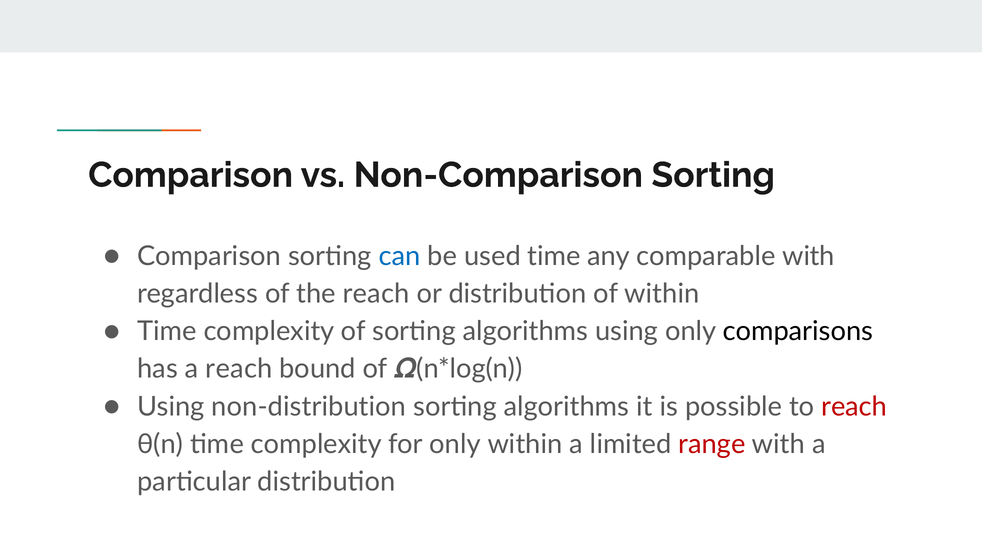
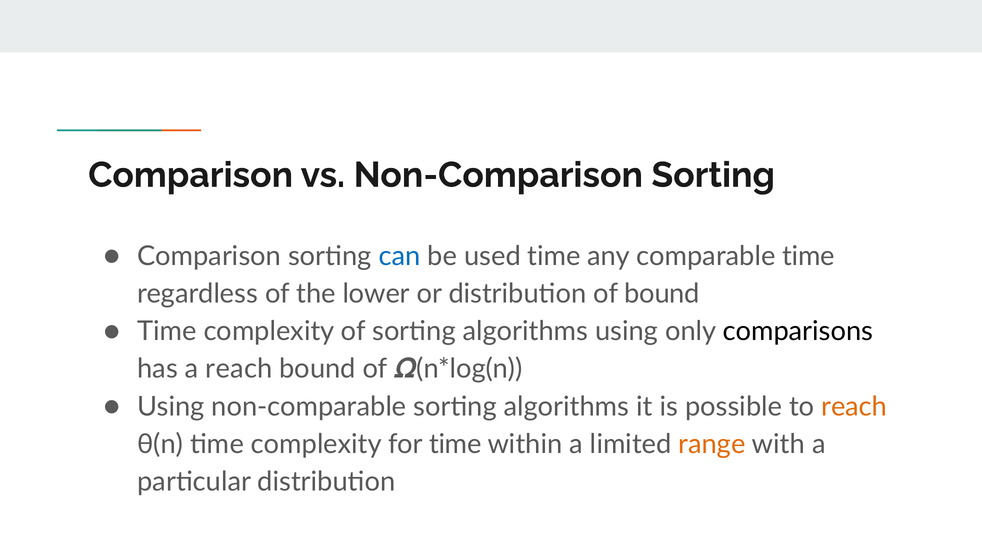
comparable with: with -> time (809, 256)
the reach: reach -> lower (376, 294)
of within: within -> bound (662, 294)
non-distribution: non-distribution -> non-comparable (309, 407)
reach colour: red -> orange (854, 407)
for only: only -> time (455, 445)
range colour: red -> orange (712, 445)
